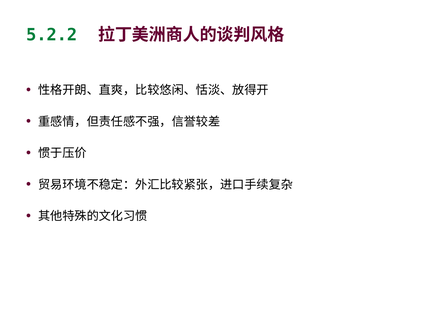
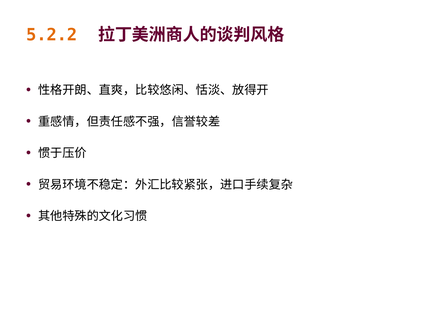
5.2.2 colour: green -> orange (52, 35)
